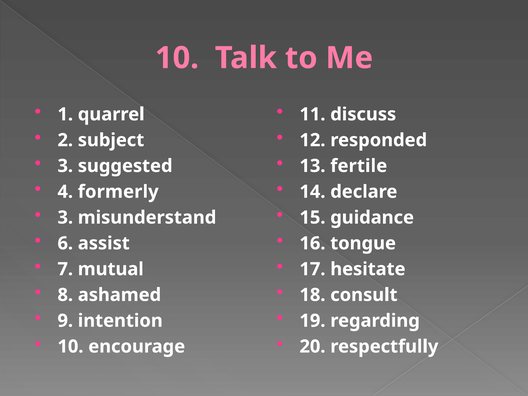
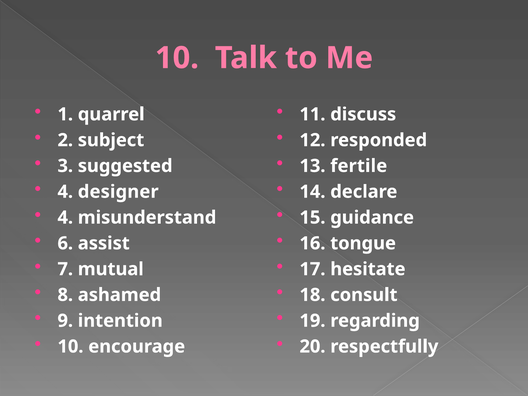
formerly: formerly -> designer (118, 192)
3: 3 -> 4 (65, 218)
